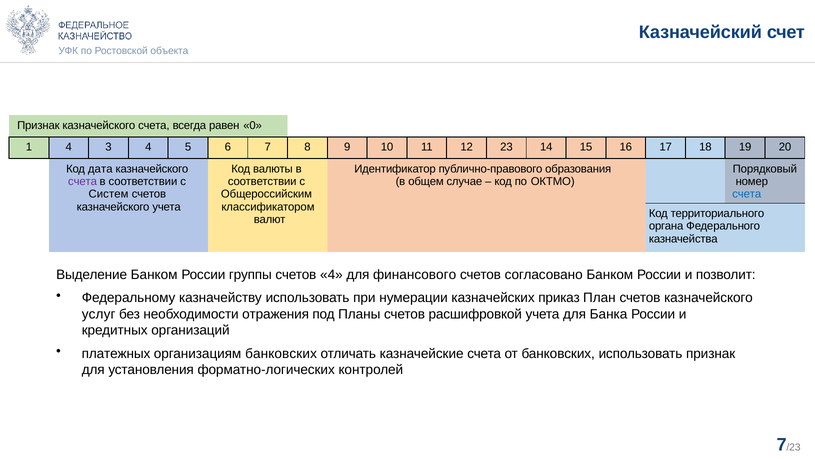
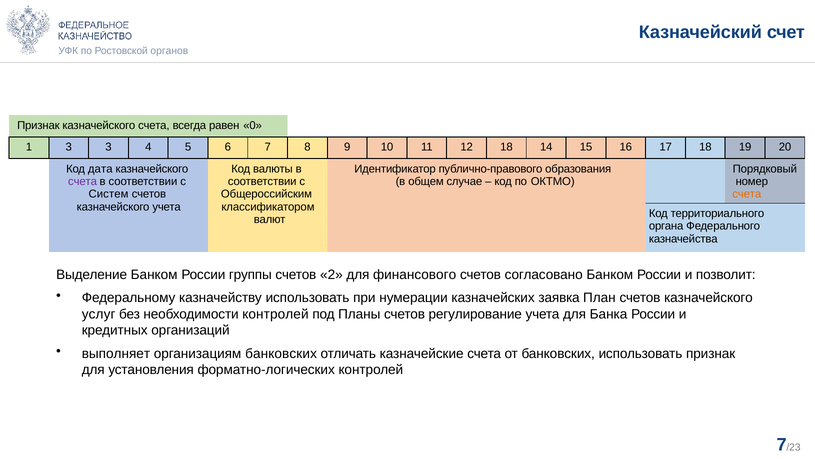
объекта: объекта -> органов (169, 51)
1 4: 4 -> 3 (69, 147)
12 23: 23 -> 18 (506, 147)
счета colour: blue -> orange (747, 194)
счетов 4: 4 -> 2 (331, 274)
приказ: приказ -> заявка (559, 297)
необходимости отражения: отражения -> контролей (275, 314)
расшифровкой: расшифровкой -> регулирование (475, 314)
платежных: платежных -> выполняет (116, 353)
